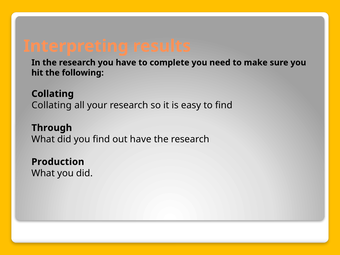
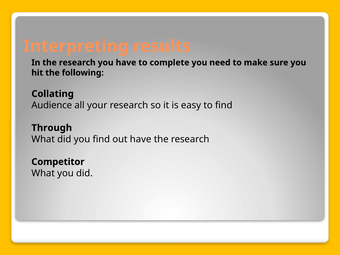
Collating: Collating -> Audience (52, 105)
Production: Production -> Competitor (58, 162)
